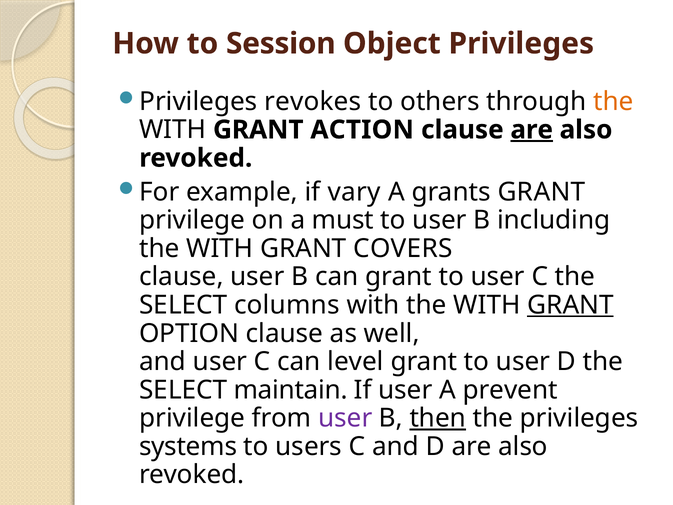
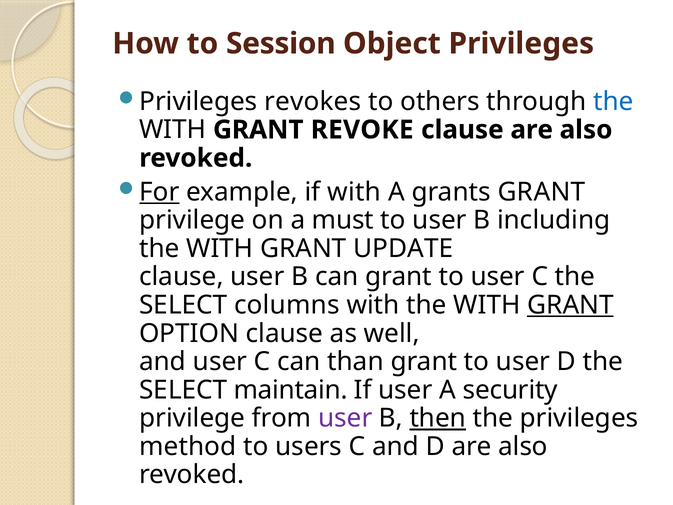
the colour: orange -> blue (614, 101)
ACTION: ACTION -> REVOKE (362, 130)
are underline: present -> none (532, 130)
For underline: none -> present (159, 192)
if vary: vary -> with (354, 192)
COVERS: COVERS -> UPDATE (403, 248)
level: level -> than (356, 361)
prevent: prevent -> security (510, 390)
systems: systems -> method (188, 446)
